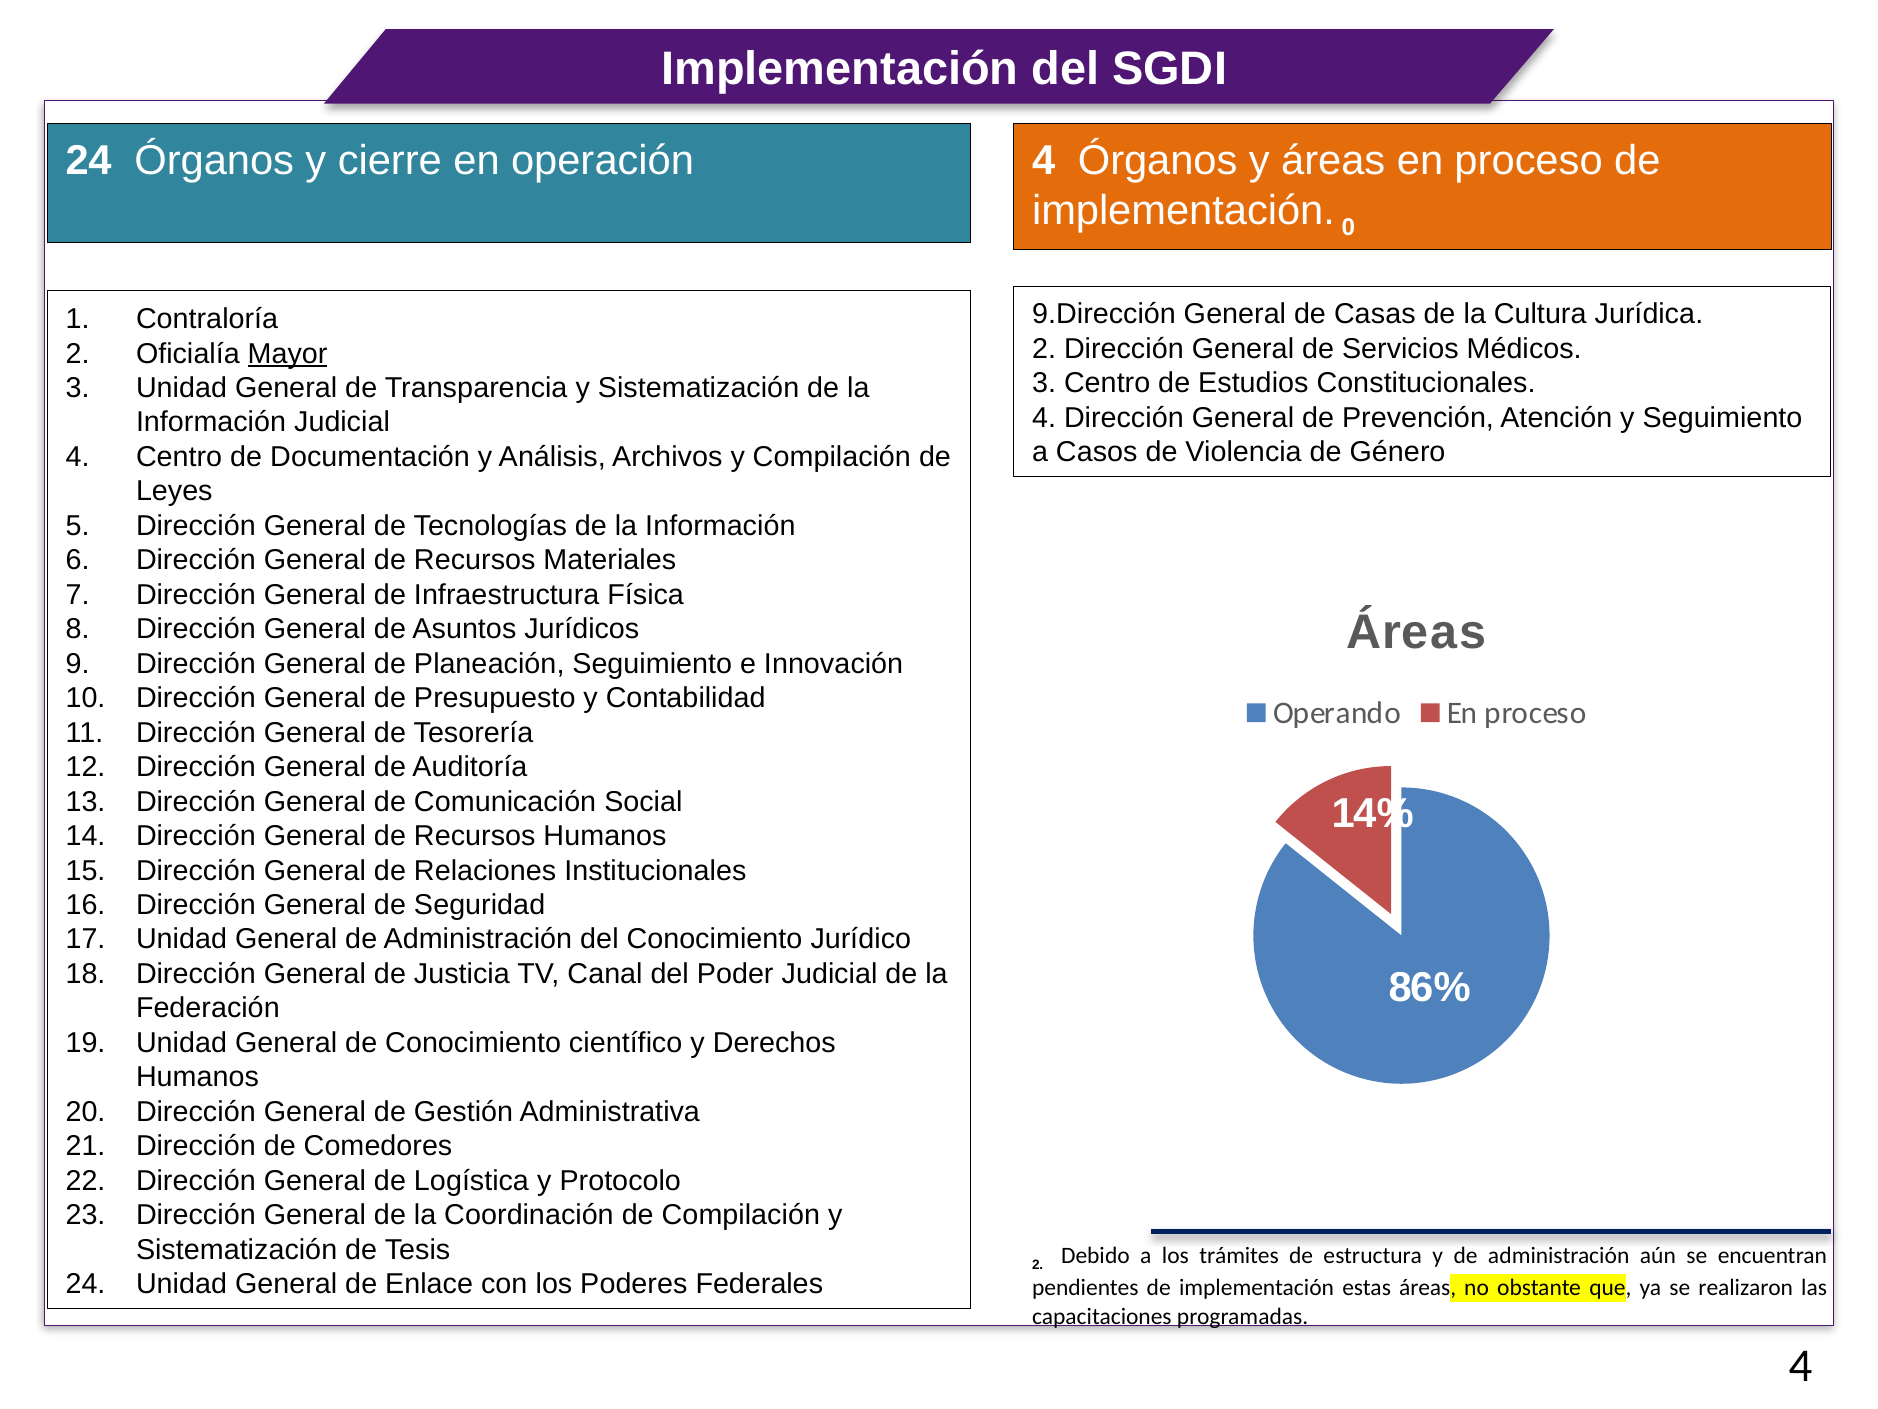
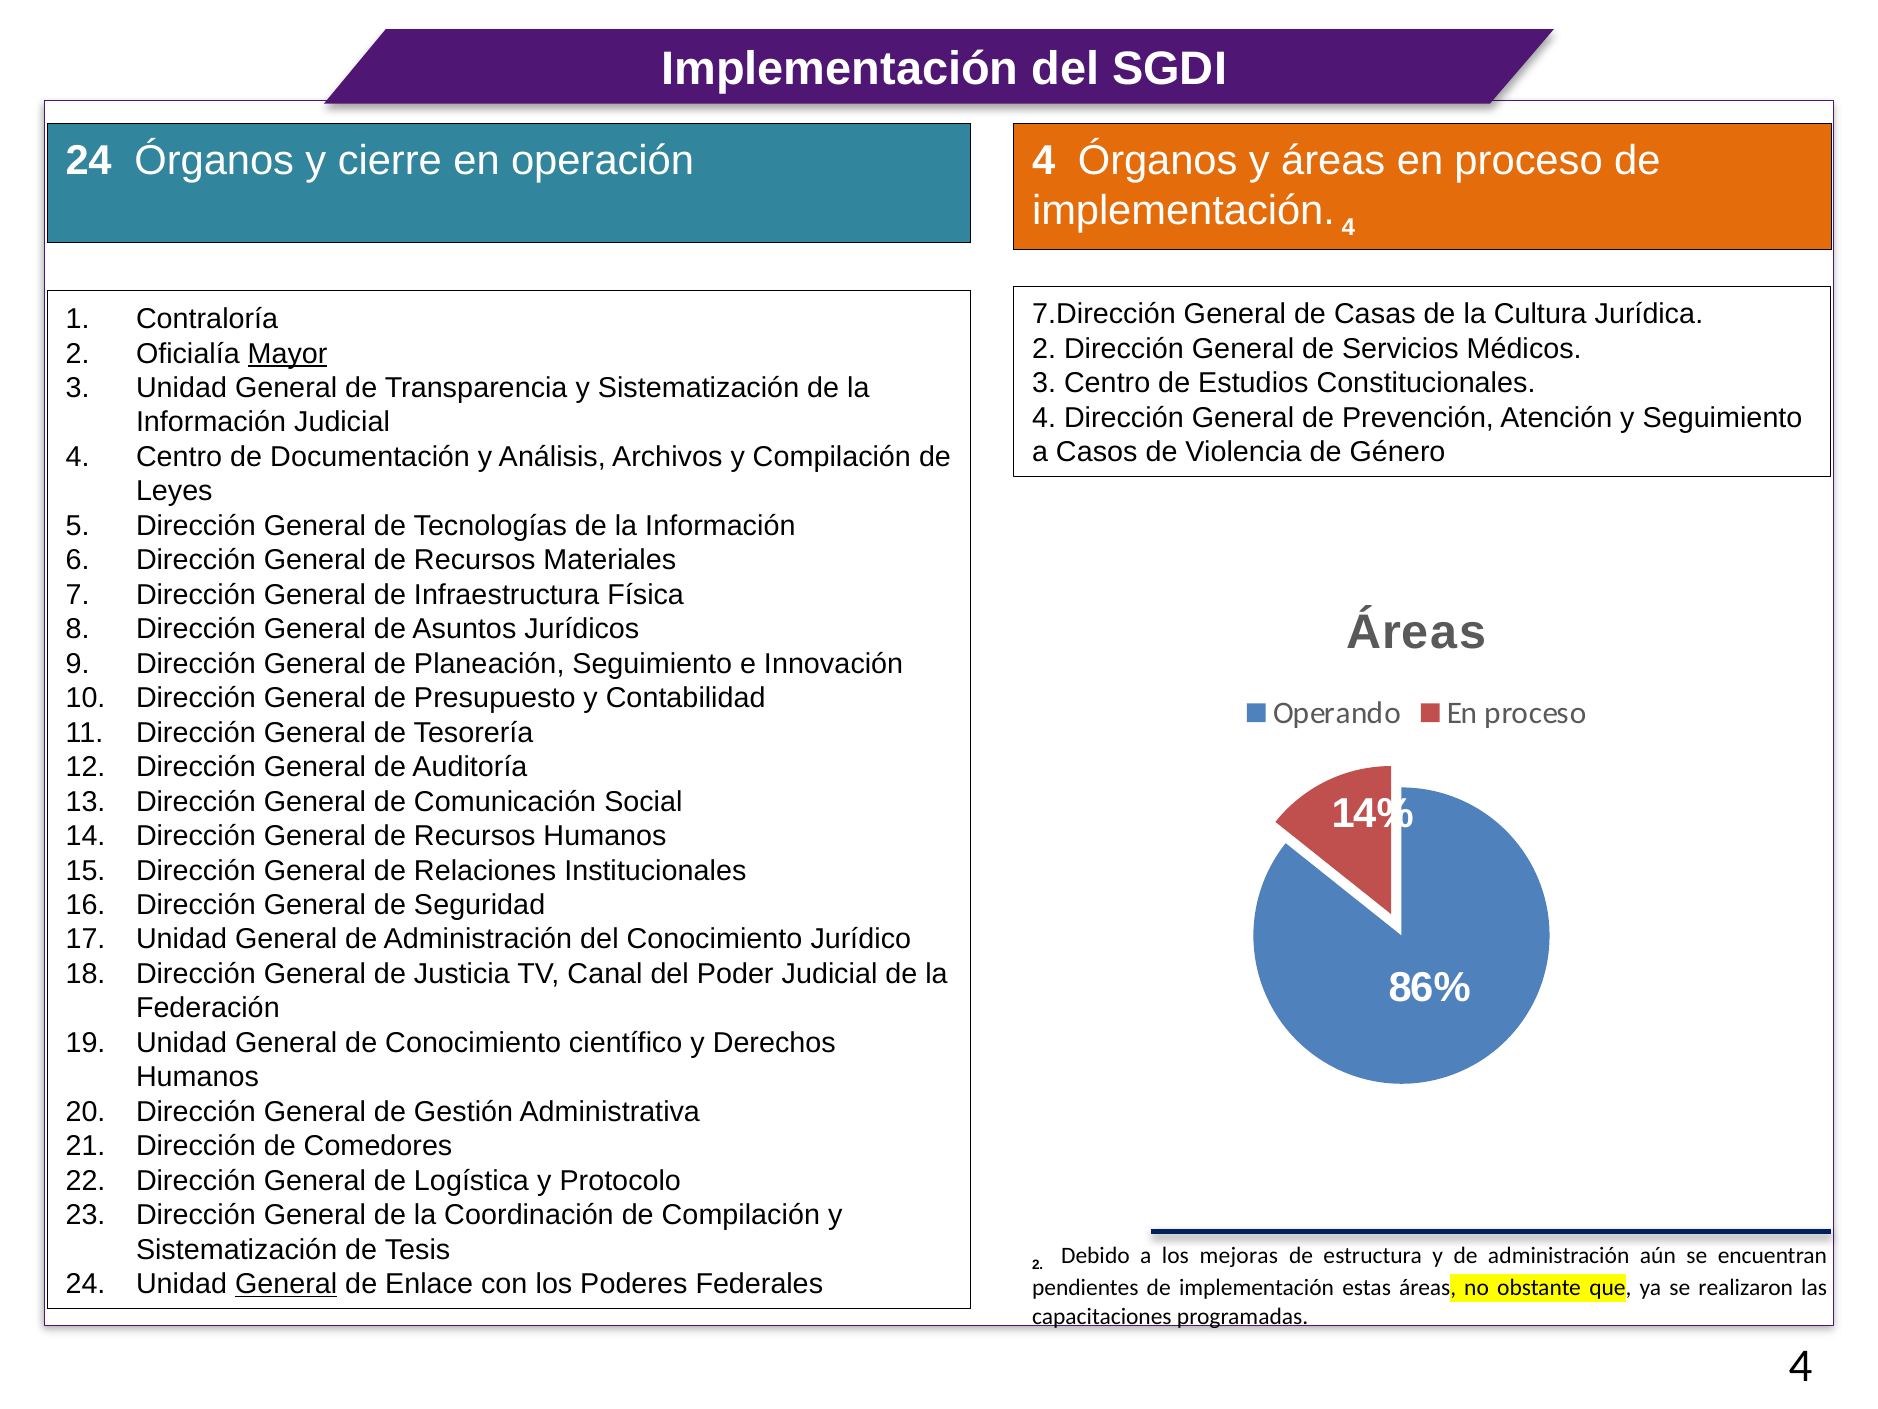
implementación 0: 0 -> 4 (1348, 227)
9.Dirección: 9.Dirección -> 7.Dirección (1104, 314)
trámites: trámites -> mejoras (1239, 1256)
General underline: none -> present (286, 1284)
